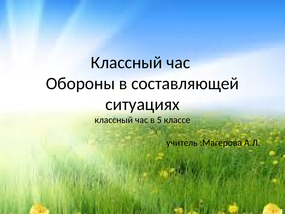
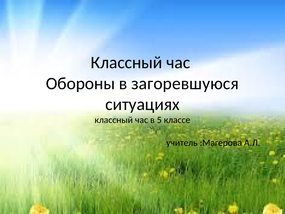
составляющей: составляющей -> загоревшуюся (185, 83)
